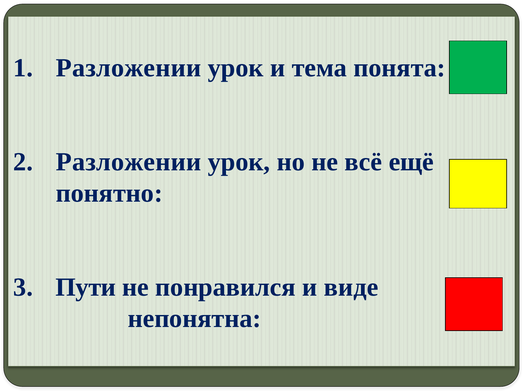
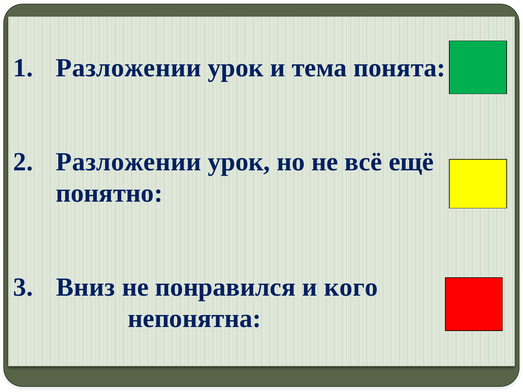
Пути: Пути -> Вниз (86, 287)
виде: виде -> кого (351, 287)
